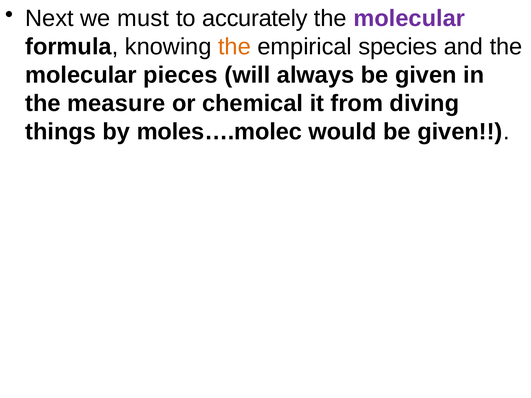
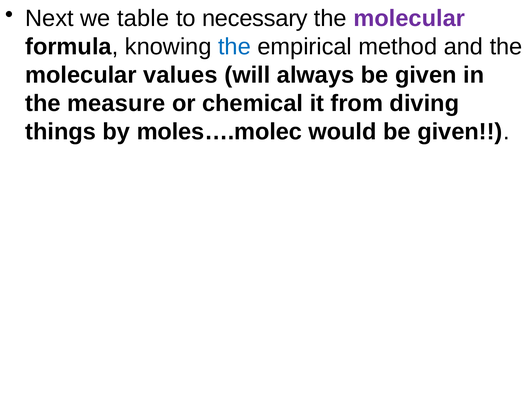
must: must -> table (143, 18)
accurately: accurately -> necessary (255, 18)
the colour: orange -> blue (234, 47)
species: species -> method (398, 47)
pieces: pieces -> values (180, 75)
